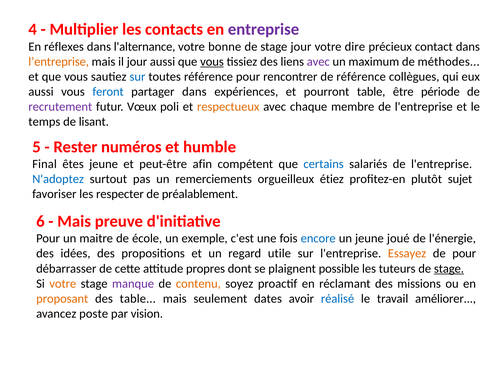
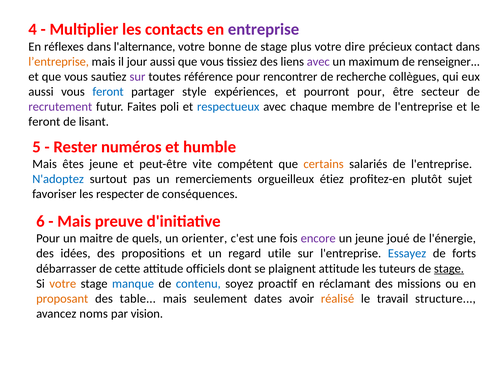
stage jour: jour -> plus (301, 47)
vous underline: present -> none (212, 62)
méthodes: méthodes -> renseigner (449, 62)
sur colour: blue -> purple (137, 77)
de référence: référence -> recherche (361, 77)
partager dans: dans -> style (194, 92)
pourront table: table -> pour (371, 92)
période: période -> secteur (440, 92)
Vœux: Vœux -> Faites (142, 107)
respectueux colour: orange -> blue (228, 107)
temps: temps -> feront (44, 122)
Final: Final -> Mais (45, 164)
afin: afin -> vite (202, 164)
certains colour: blue -> orange (324, 164)
préalablement: préalablement -> conséquences (200, 194)
école: école -> quels (147, 238)
exemple: exemple -> orienter (204, 238)
encore colour: blue -> purple (318, 238)
Essayez colour: orange -> blue (407, 253)
de pour: pour -> forts (464, 253)
propres: propres -> officiels (206, 268)
plaignent possible: possible -> attitude (339, 268)
manque colour: purple -> blue (133, 283)
contenu colour: orange -> blue (198, 283)
réalisé colour: blue -> orange (338, 298)
améliorer: améliorer -> structure (445, 298)
poste: poste -> noms (94, 313)
